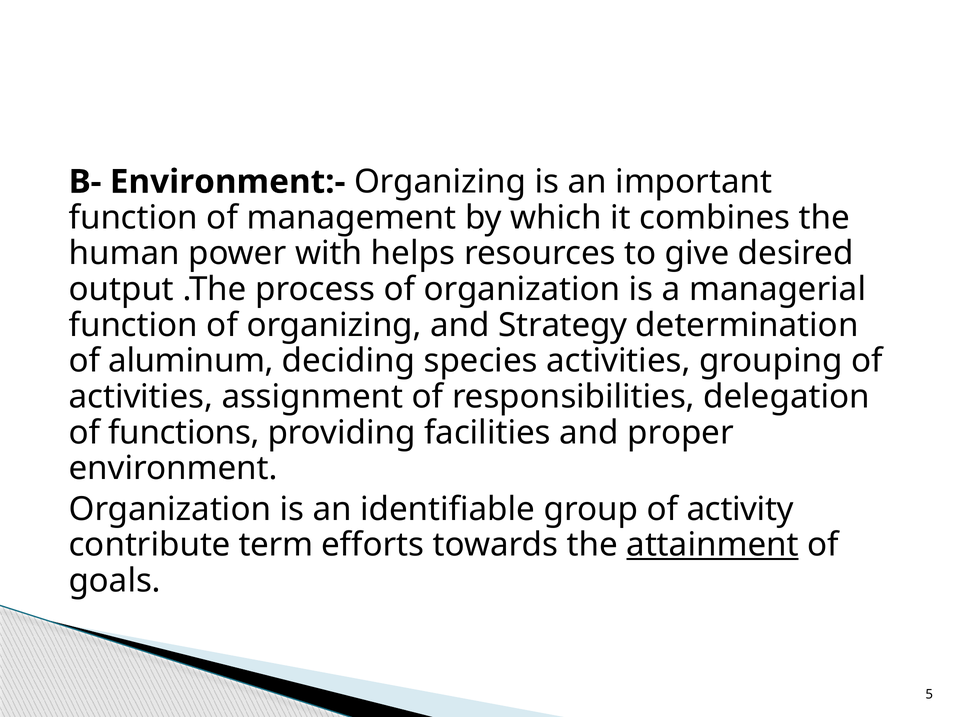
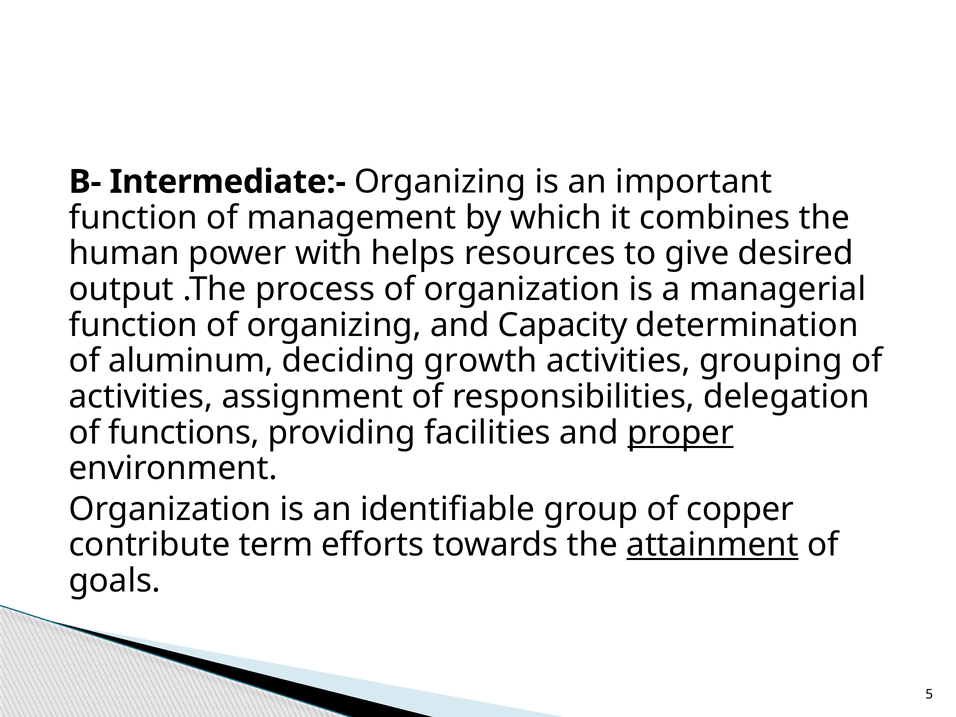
Environment:-: Environment:- -> Intermediate:- (228, 182)
Strategy: Strategy -> Capacity (563, 325)
species: species -> growth (481, 361)
proper underline: none -> present (681, 433)
activity: activity -> copper (740, 509)
